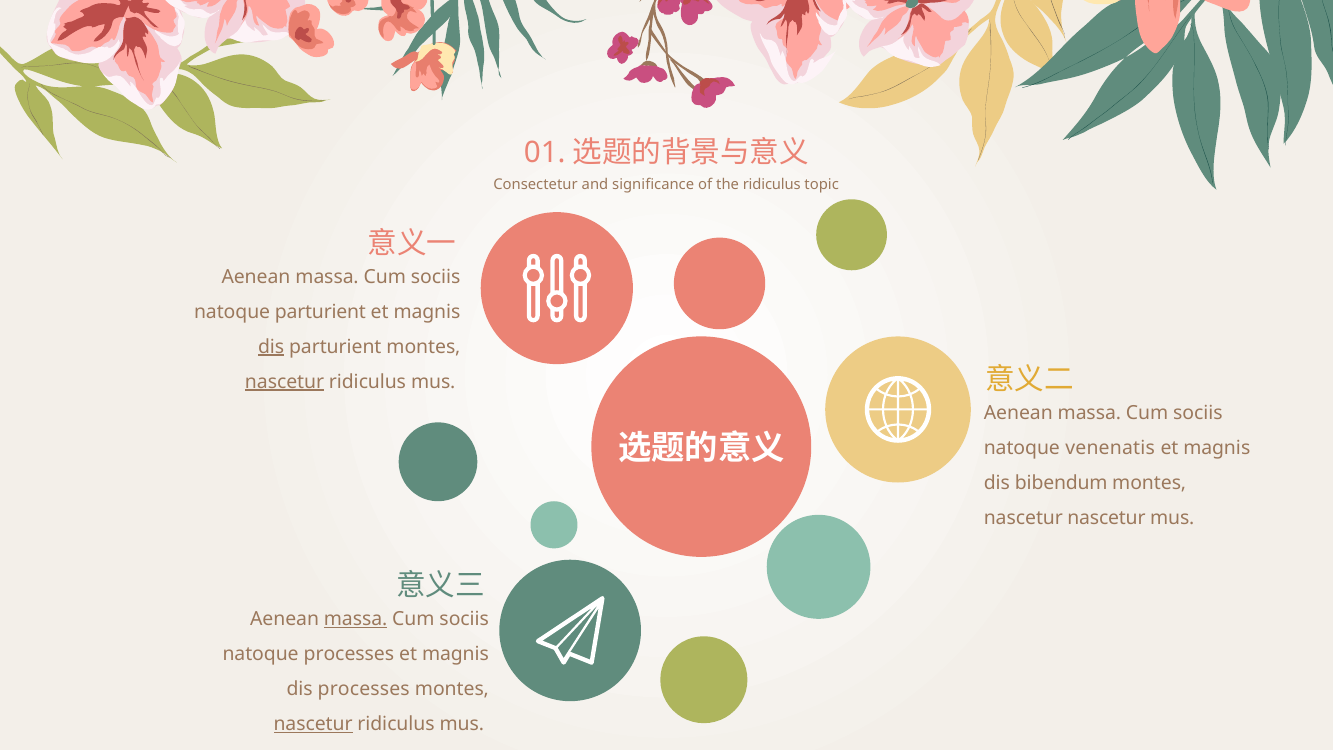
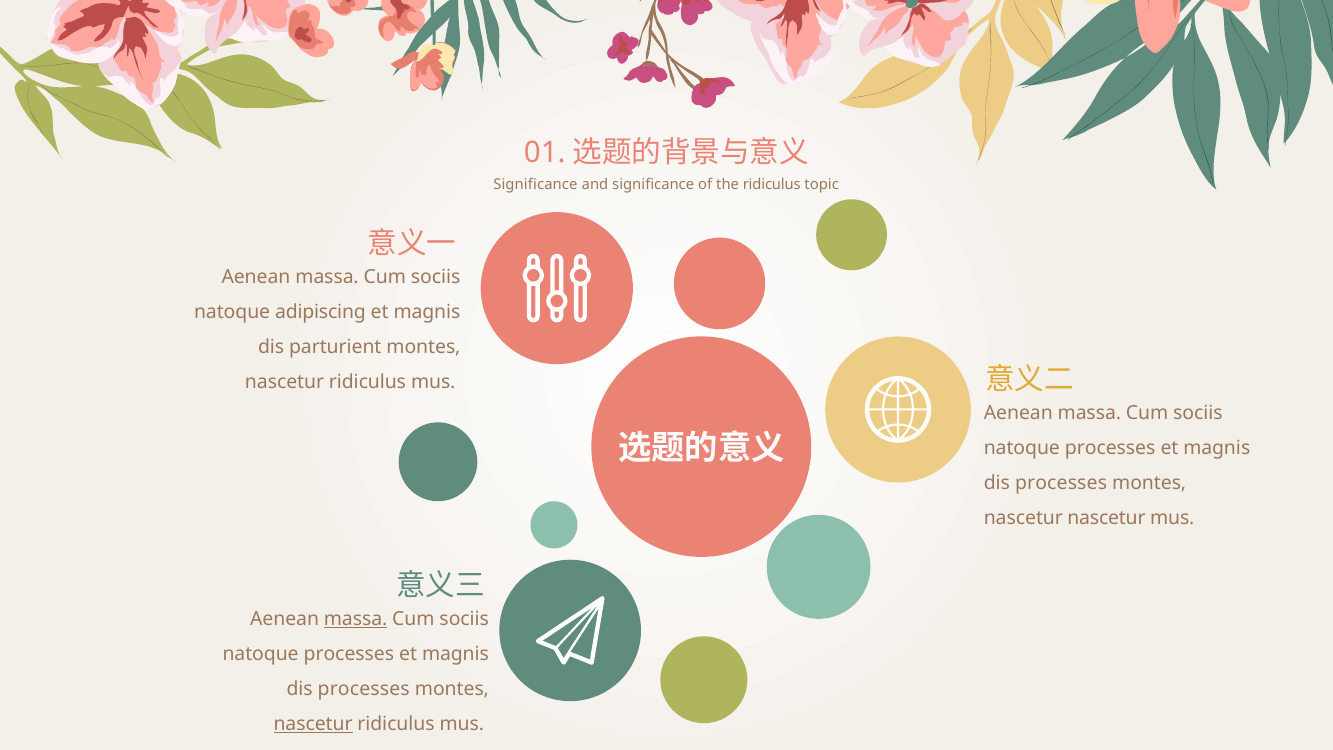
Consectetur: Consectetur -> Significance (535, 184)
natoque parturient: parturient -> adipiscing (320, 312)
dis underline: present -> none (271, 347)
nascetur underline: present -> none (285, 382)
venenatis: venenatis -> processes (1110, 448)
bibendum: bibendum -> processes (1061, 483)
